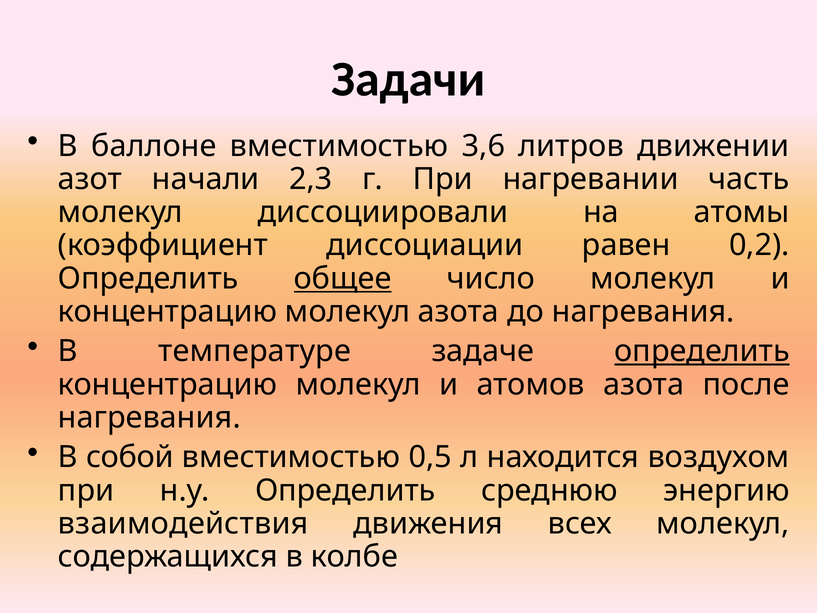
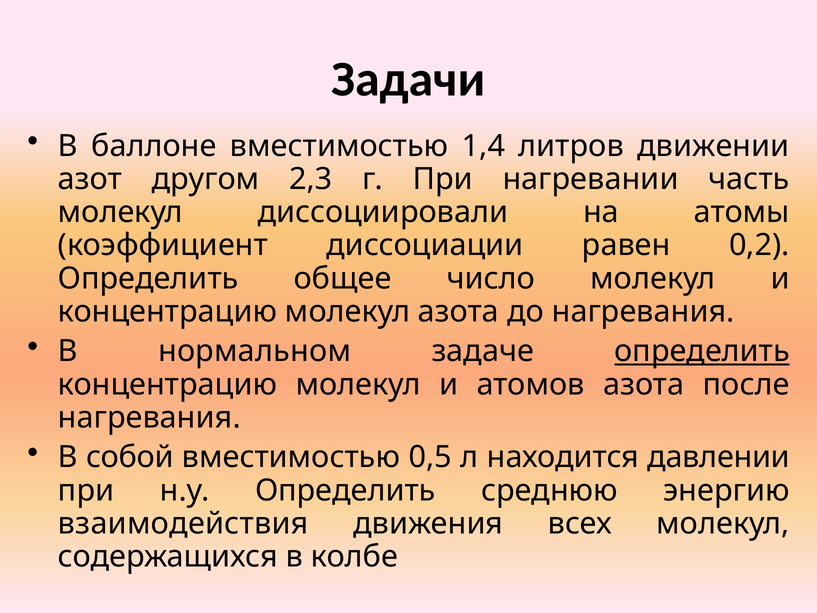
3,6: 3,6 -> 1,4 (483, 146)
начали: начали -> другом (206, 179)
общее underline: present -> none (343, 278)
температуре: температуре -> нормальном (255, 351)
воздухом: воздухом -> давлении (719, 457)
